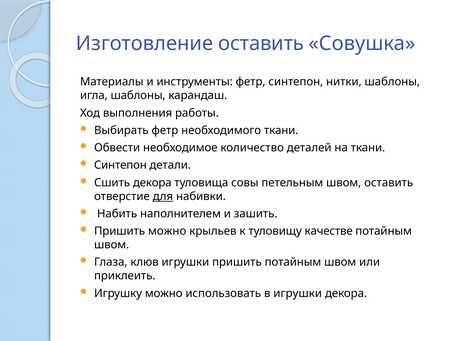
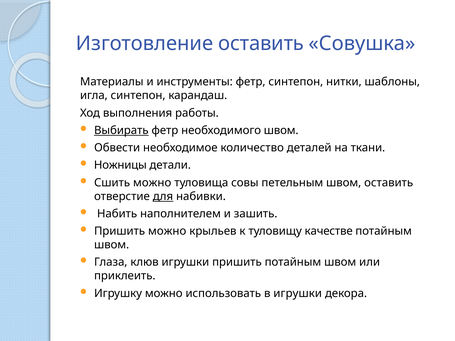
игла шаблоны: шаблоны -> синтепон (138, 96)
Выбирать underline: none -> present (121, 130)
необходимого ткани: ткани -> швом (281, 130)
Синтепон: Синтепон -> Ножницы (120, 165)
Сшить декора: декора -> можно (152, 183)
